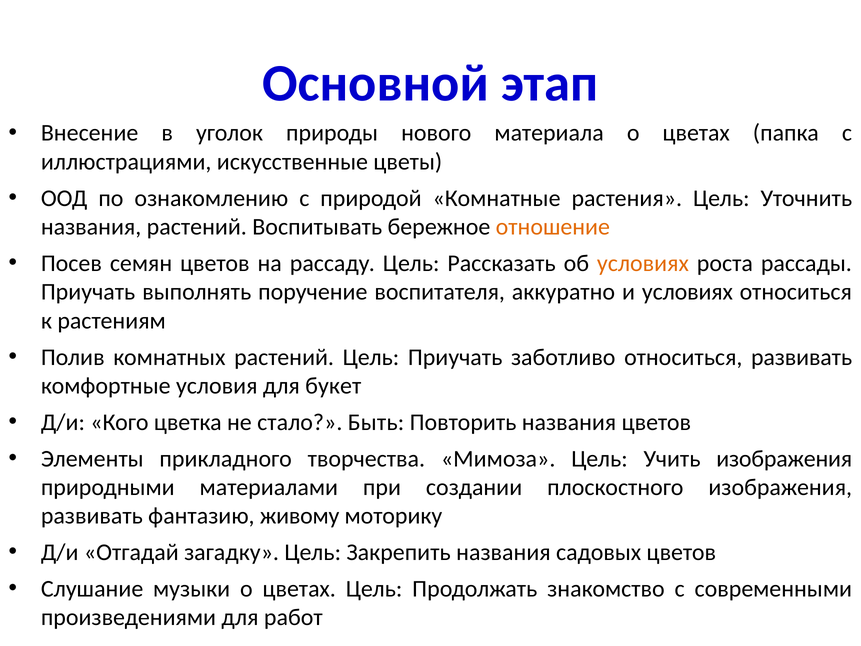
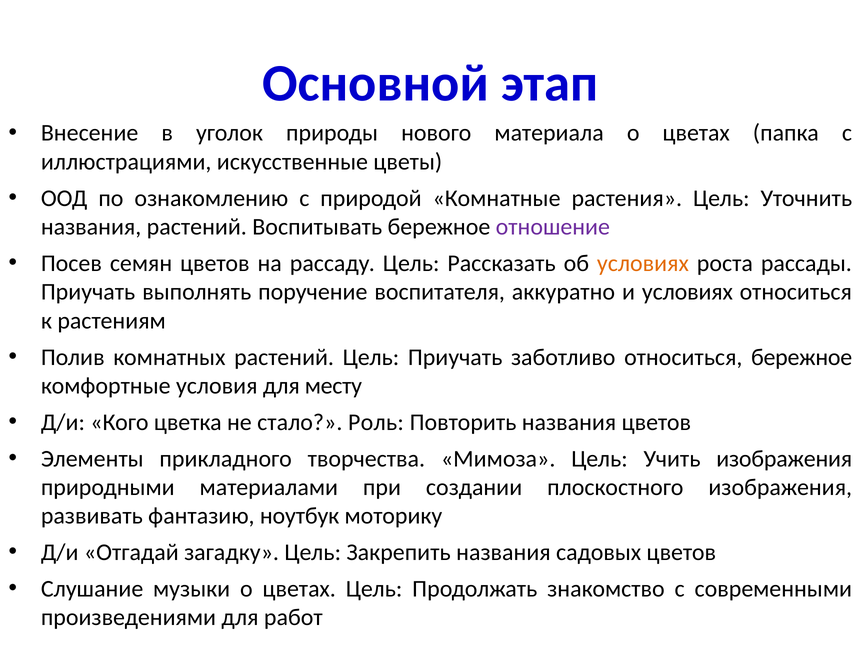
отношение colour: orange -> purple (553, 227)
относиться развивать: развивать -> бережное (802, 357)
букет: букет -> месту (333, 386)
Быть: Быть -> Роль (376, 422)
живому: живому -> ноутбук (300, 516)
